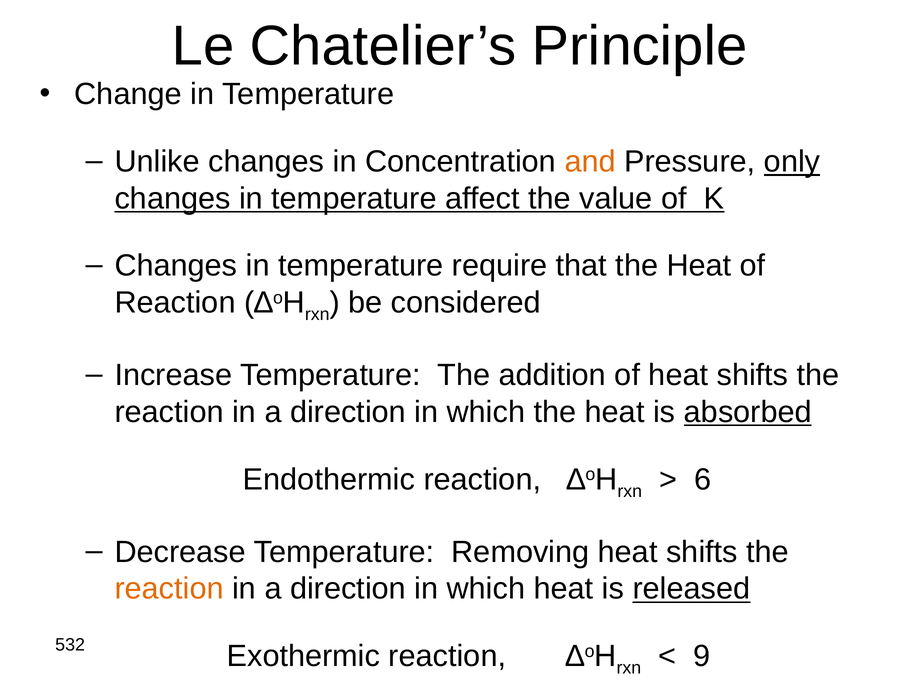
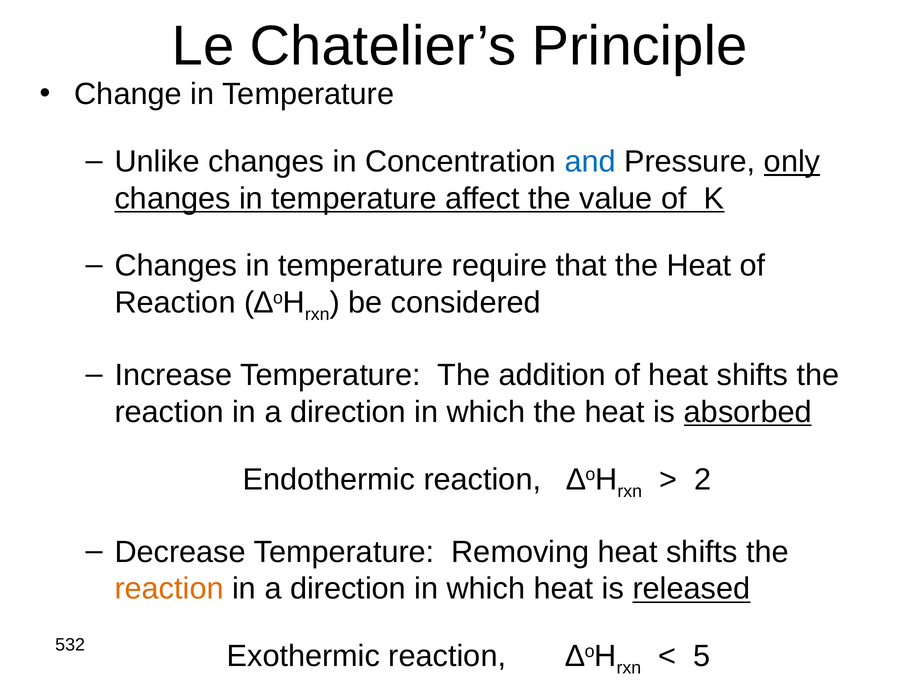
and colour: orange -> blue (590, 162)
6: 6 -> 2 (703, 479)
9: 9 -> 5 (702, 656)
